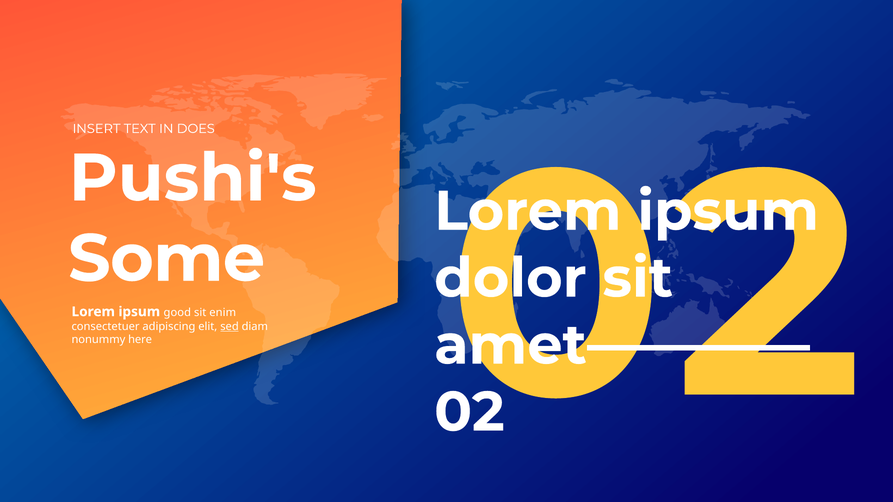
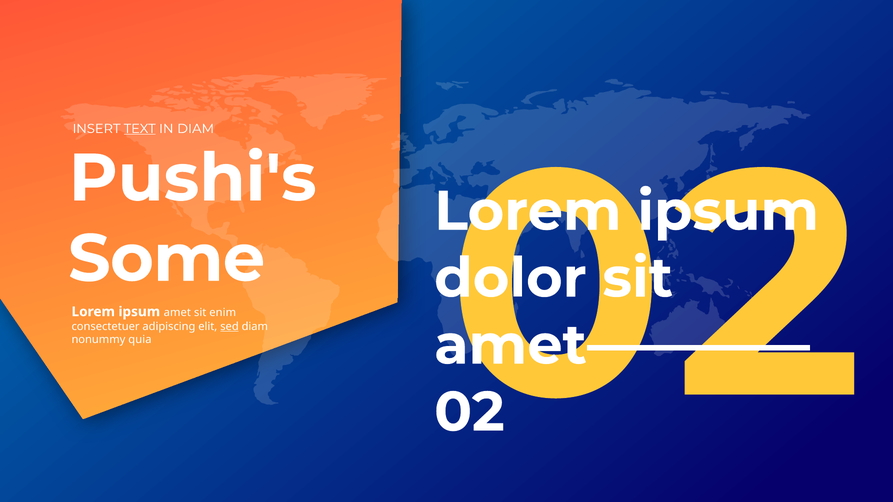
TEXT underline: none -> present (140, 129)
IN DOES: DOES -> DIAM (196, 129)
good: good -> amet (177, 313)
here: here -> quia (140, 340)
